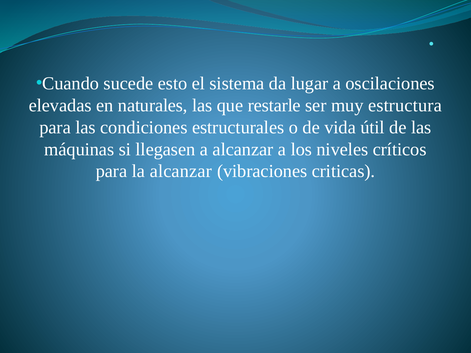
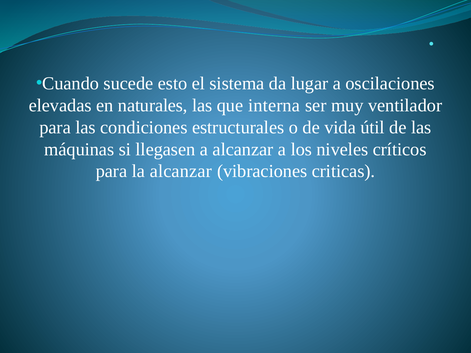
restarle: restarle -> interna (274, 106)
estructura: estructura -> ventilador (405, 106)
